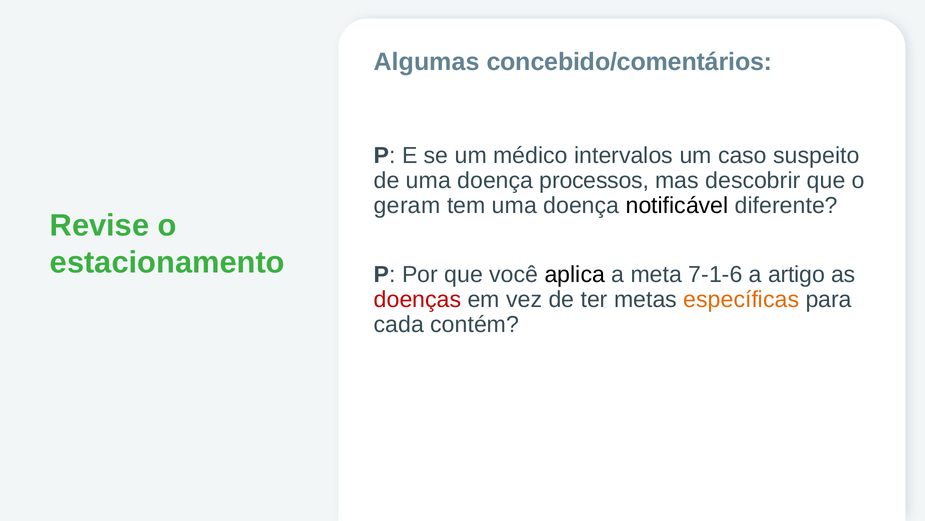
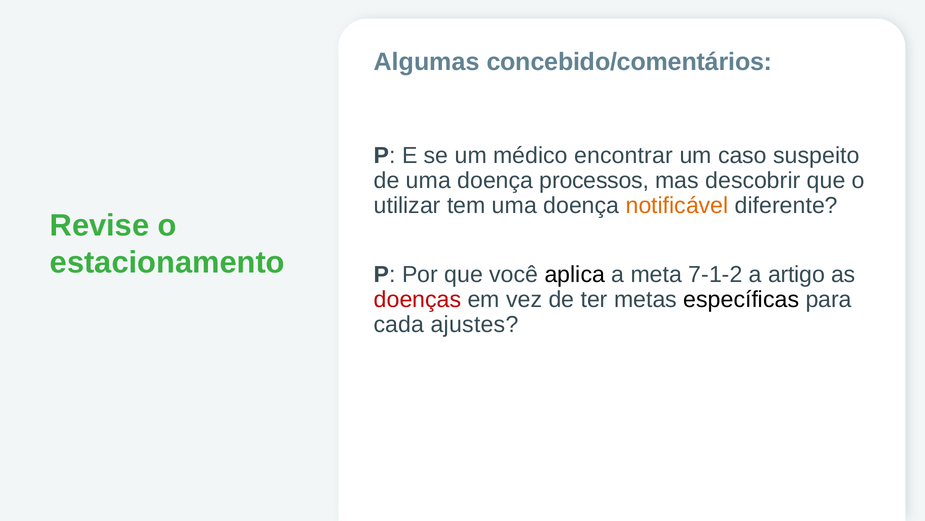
intervalos: intervalos -> encontrar (624, 155)
geram: geram -> utilizar (407, 205)
notificável colour: black -> orange (677, 205)
7-1-6: 7-1-6 -> 7-1-2 (715, 274)
específicas colour: orange -> black (741, 299)
contém: contém -> ajustes (475, 324)
